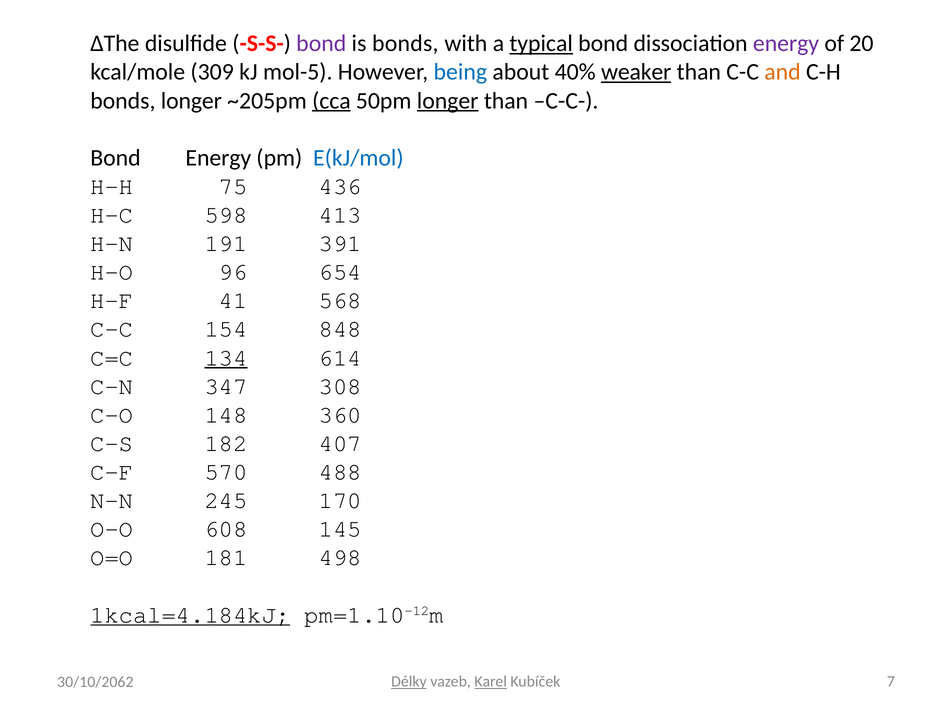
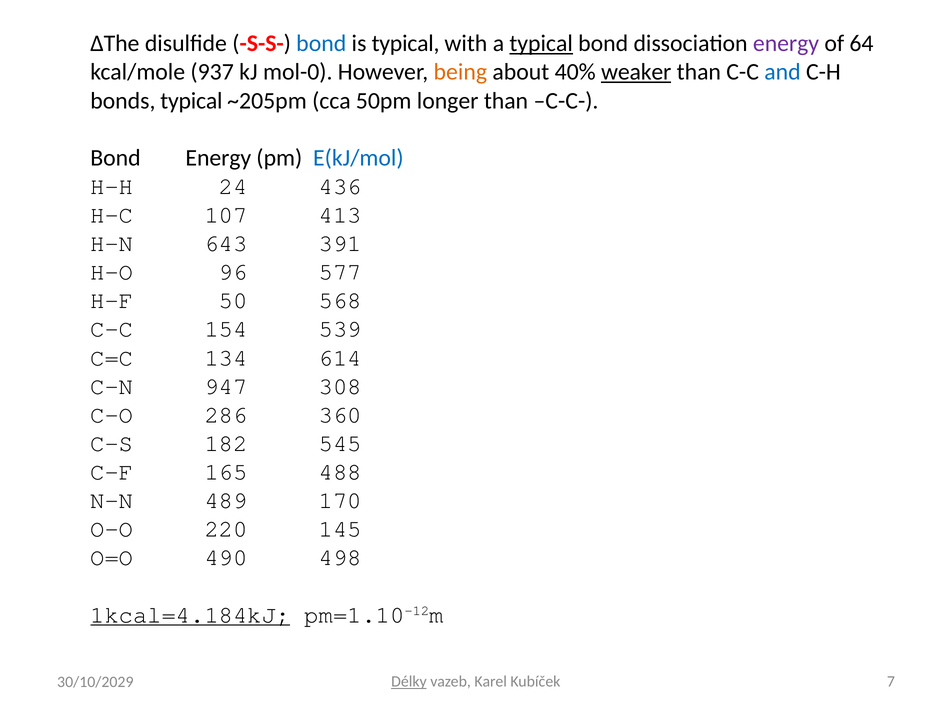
bond colour: purple -> blue (321, 44)
is bonds: bonds -> typical (406, 44)
20: 20 -> 64 (861, 44)
309: 309 -> 937 (212, 72)
mol-5: mol-5 -> mol-0 (298, 72)
being colour: blue -> orange (460, 72)
and colour: orange -> blue (783, 72)
bonds longer: longer -> typical (191, 101)
cca underline: present -> none (331, 101)
longer underline: present -> none (448, 101)
75: 75 -> 24 (233, 186)
598: 598 -> 107 (226, 215)
191: 191 -> 643 (226, 243)
654: 654 -> 577 (340, 272)
41: 41 -> 50 (233, 301)
848: 848 -> 539 (340, 329)
134 underline: present -> none (226, 358)
347: 347 -> 947 (226, 386)
148: 148 -> 286 (226, 415)
407: 407 -> 545 (340, 443)
570: 570 -> 165 (226, 472)
245: 245 -> 489 (226, 500)
608: 608 -> 220 (226, 529)
181: 181 -> 490 (226, 558)
Karel underline: present -> none (491, 682)
30/10/2062: 30/10/2062 -> 30/10/2029 (95, 682)
